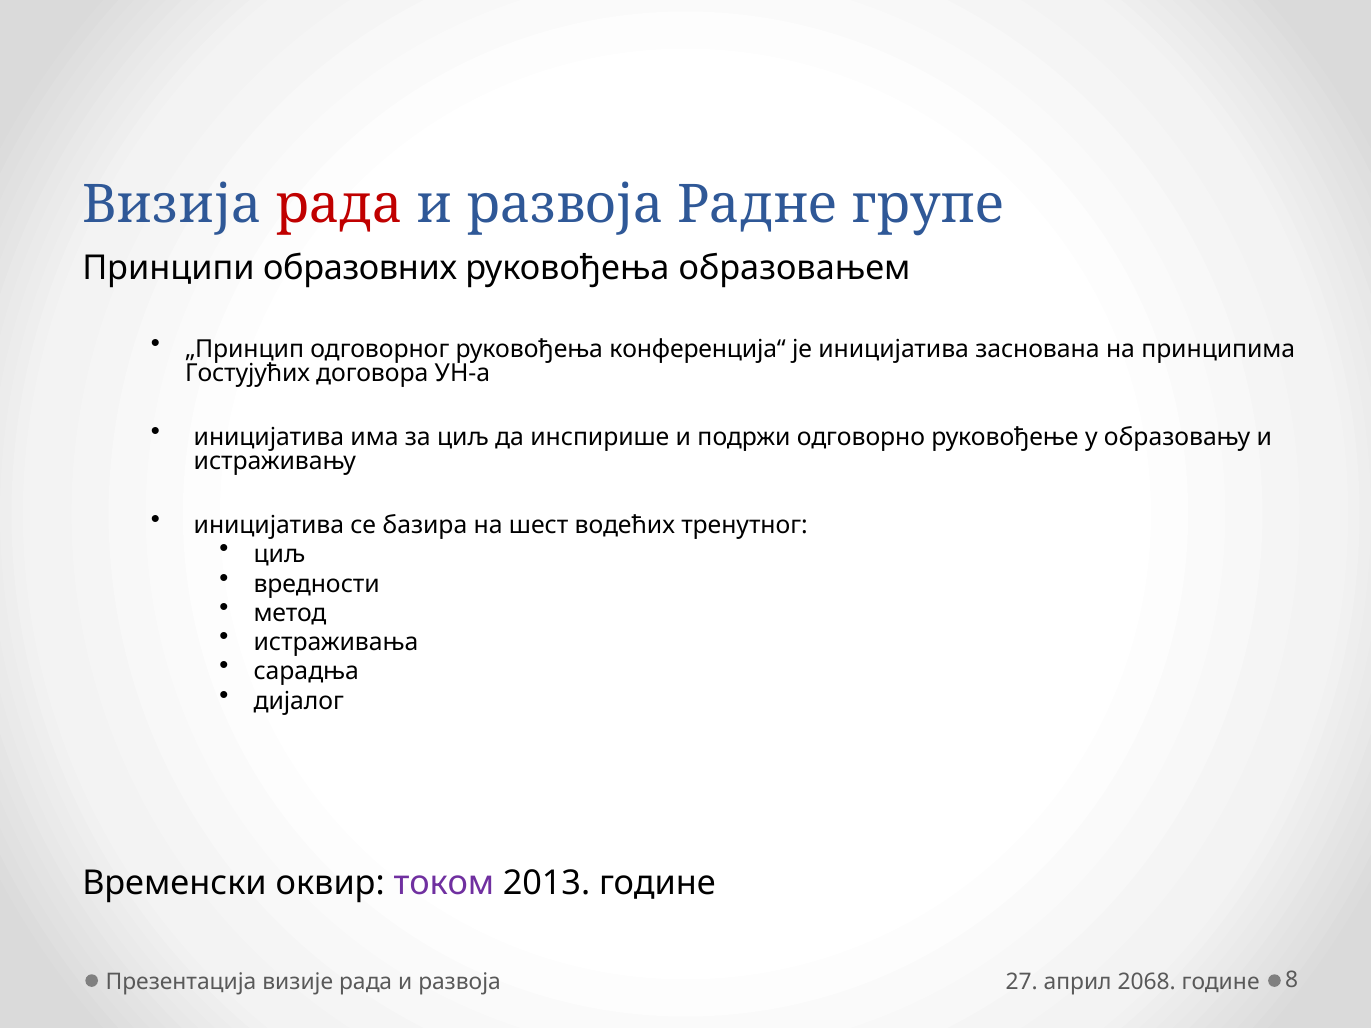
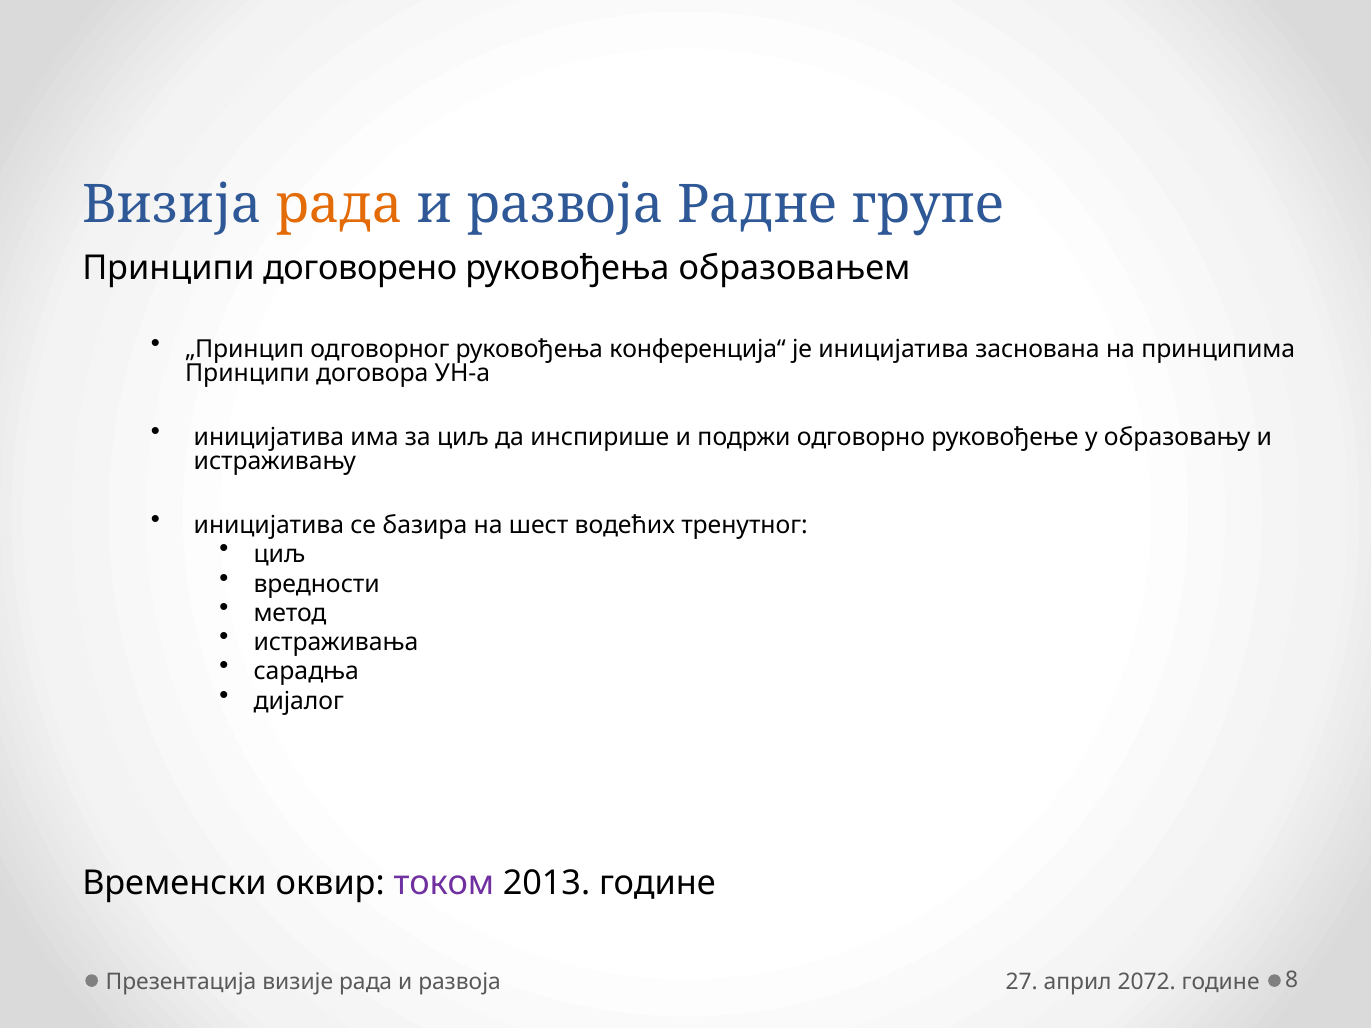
рада colour: red -> orange (339, 205)
образовних: образовних -> договорено (360, 268)
Гостујућих: Гостујућих -> Принципи (247, 373)
2068: 2068 -> 2072 (1147, 982)
